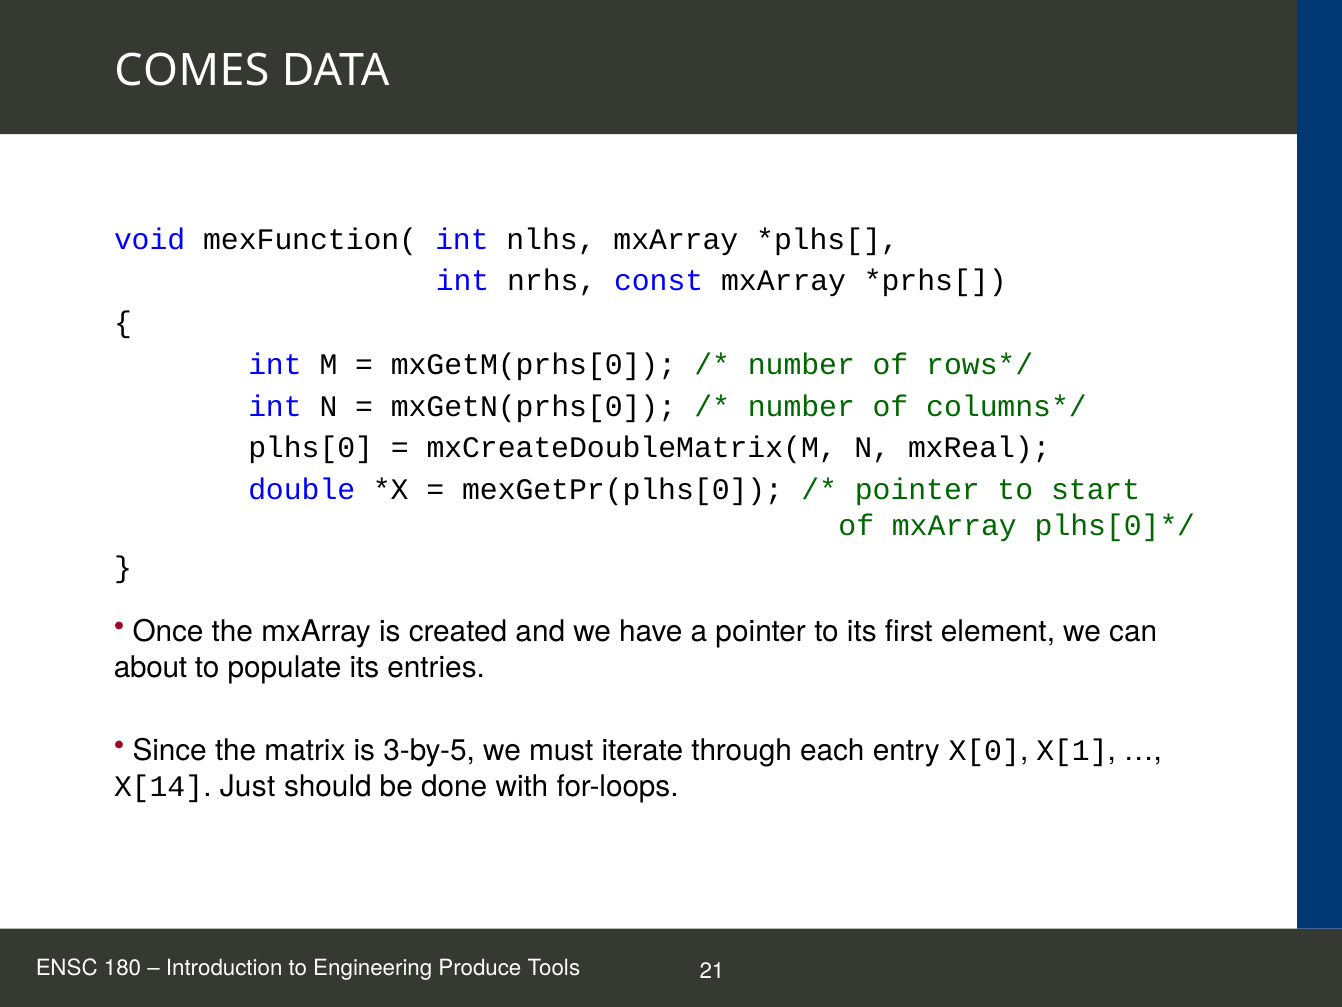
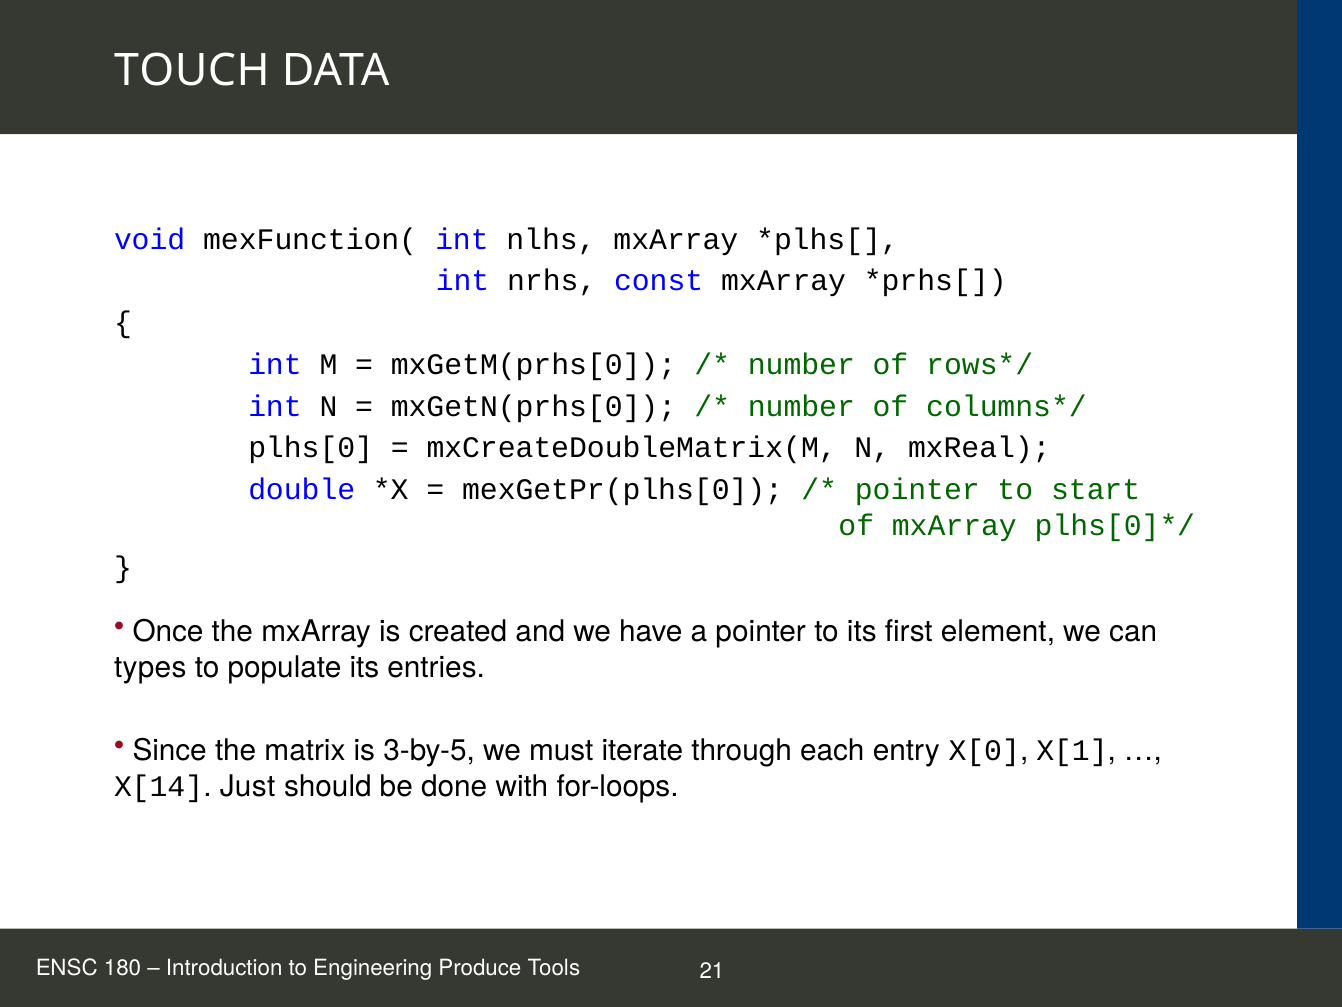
COMES: COMES -> TOUCH (192, 70)
about: about -> types (150, 667)
